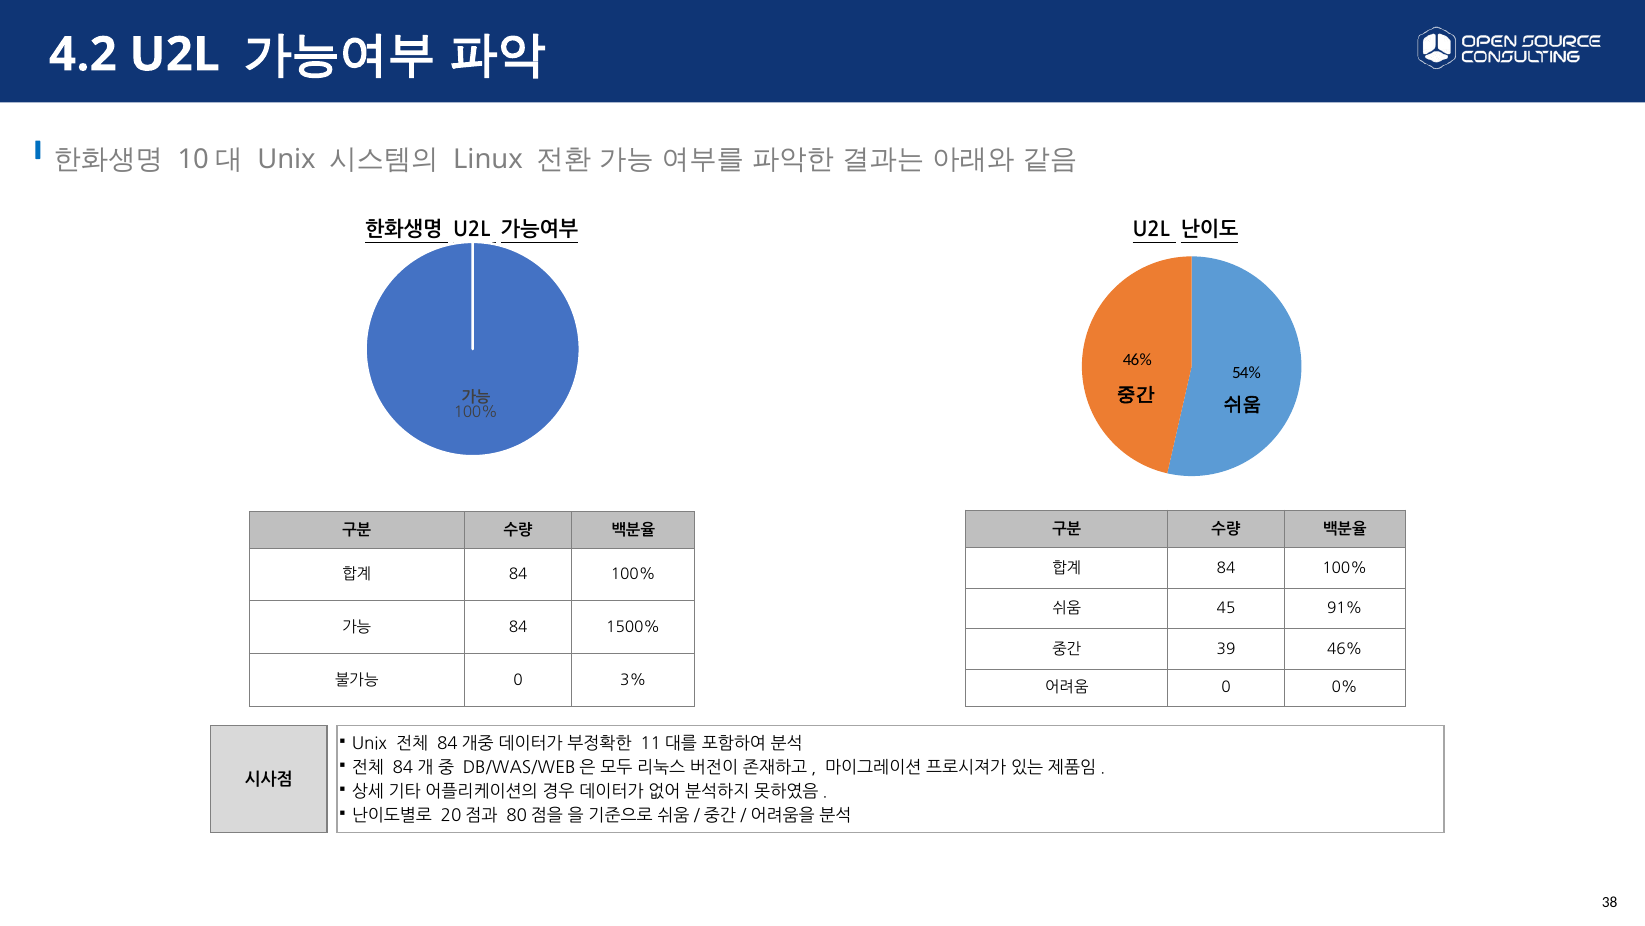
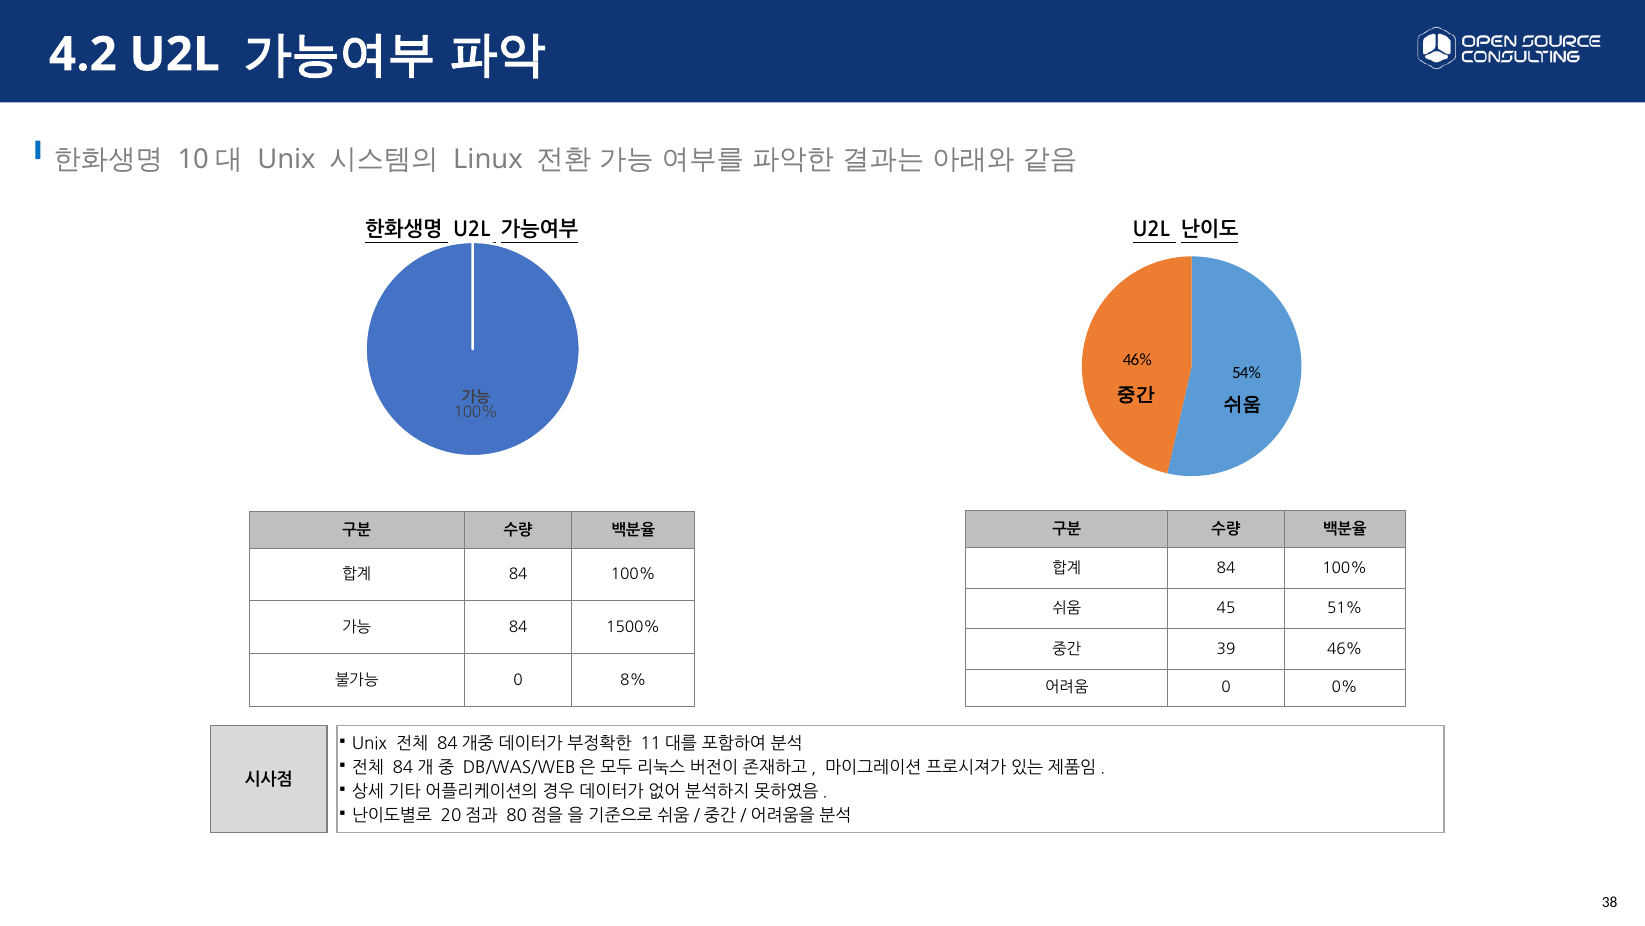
91%: 91% -> 51% (1345, 608)
3%: 3% -> 8% (633, 679)
